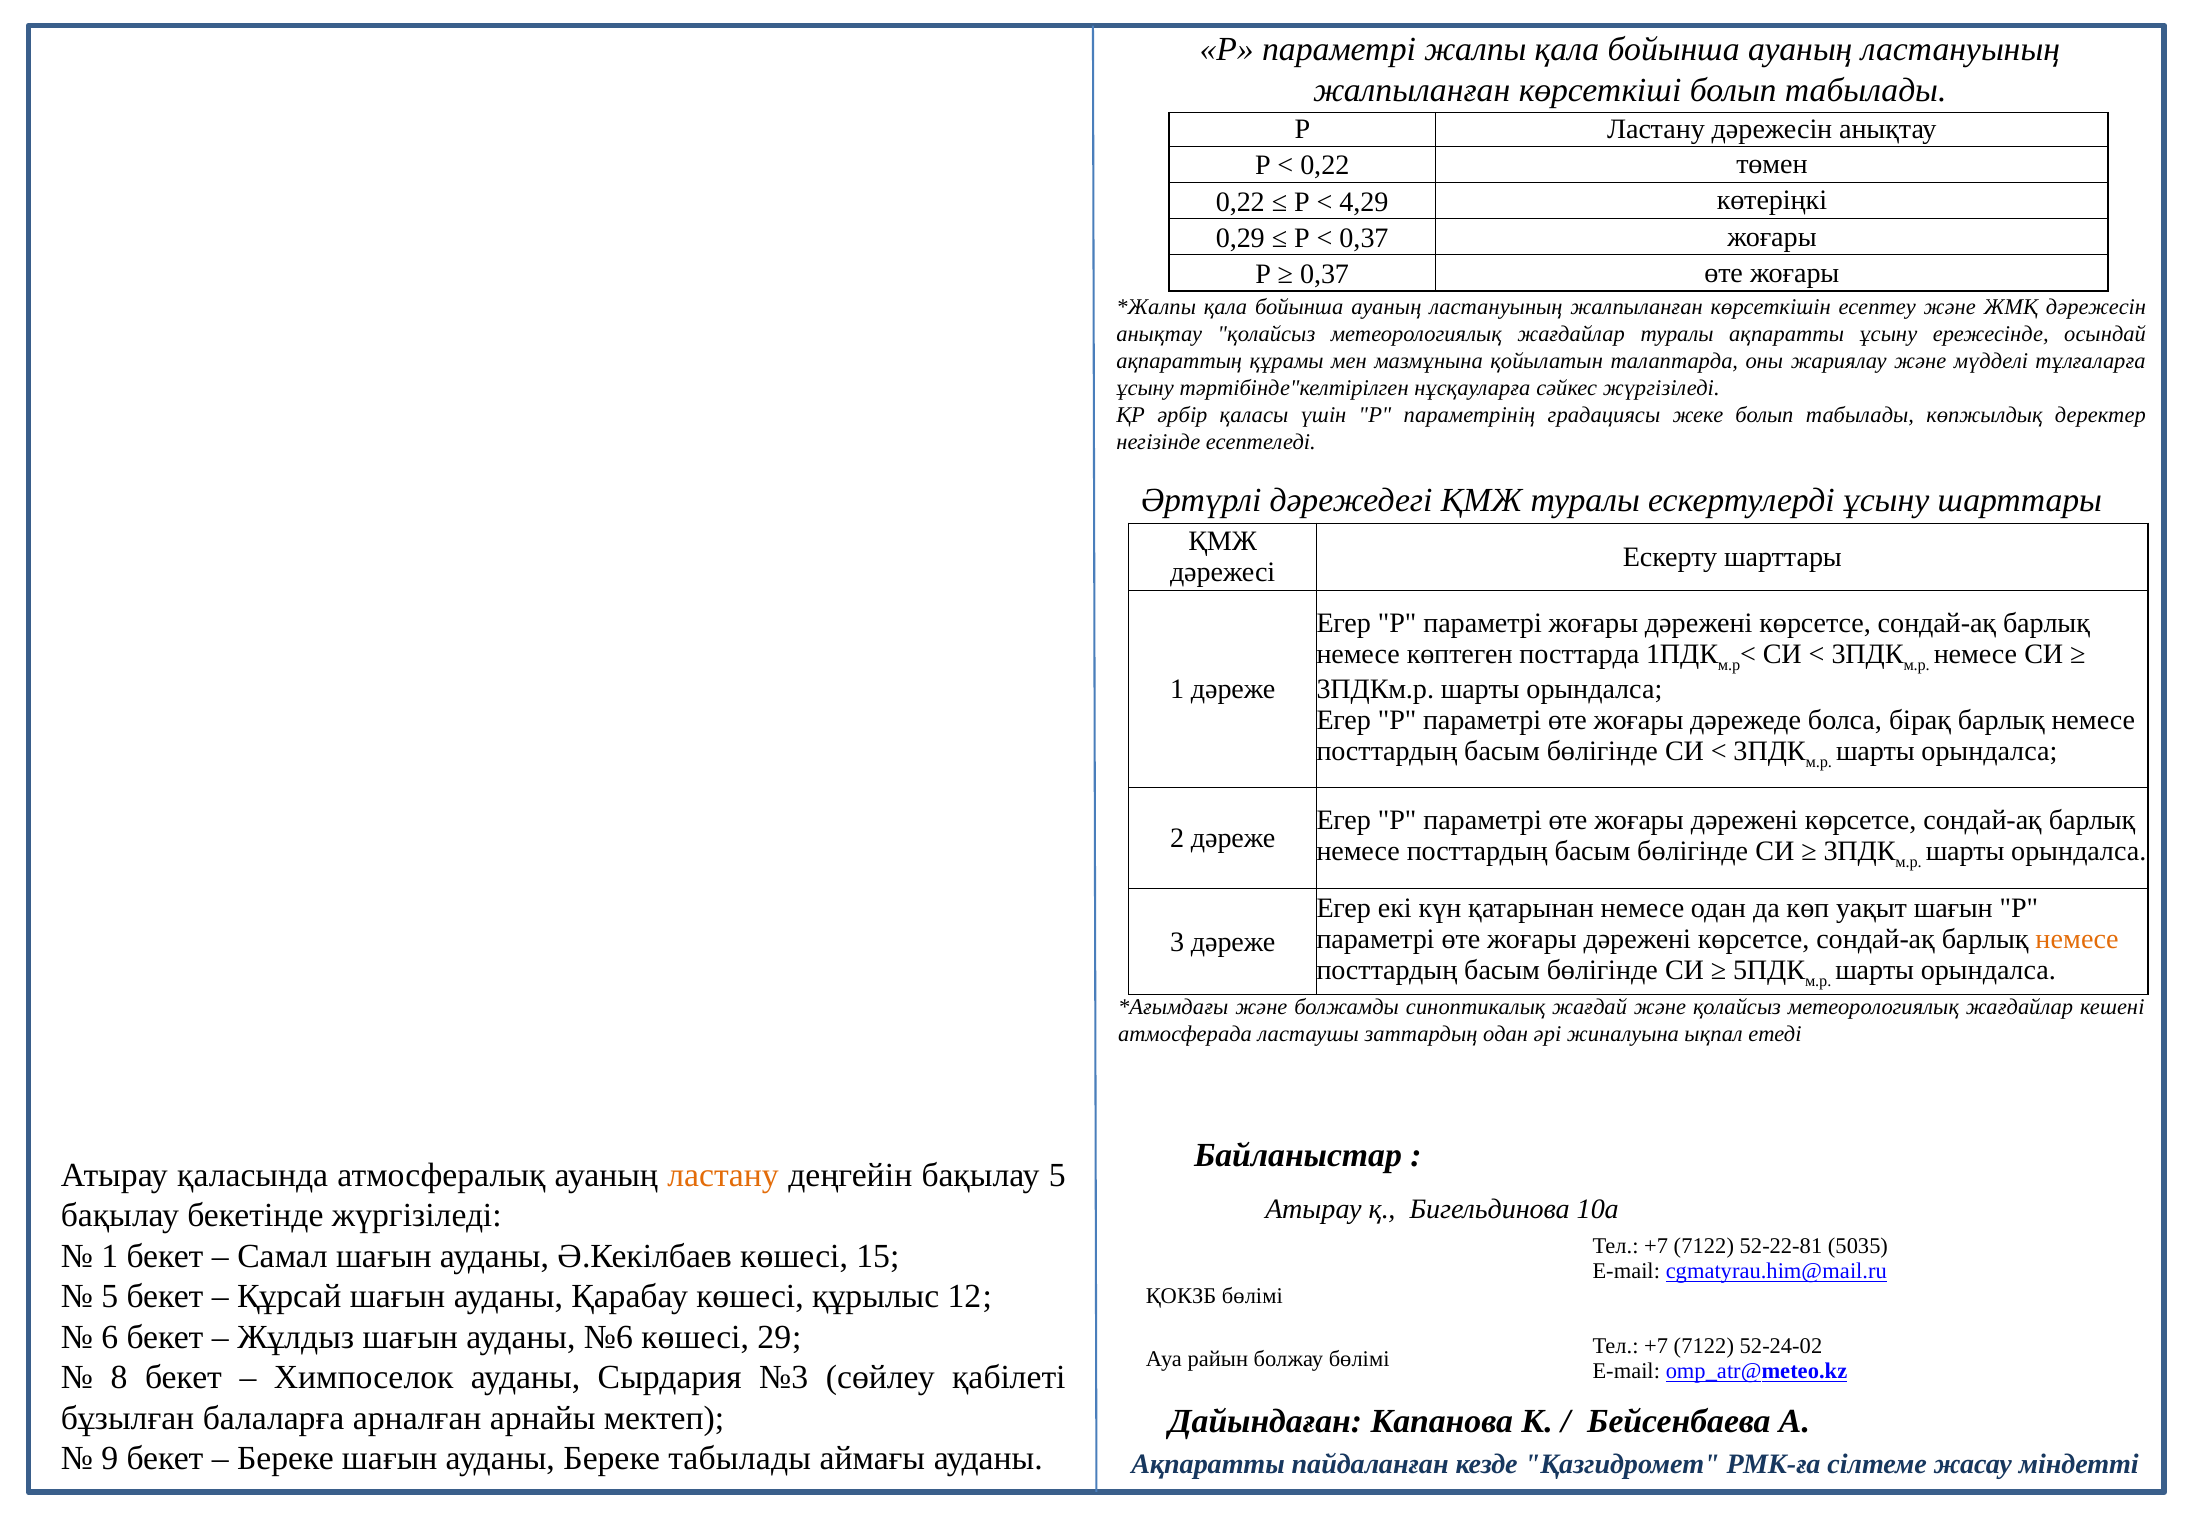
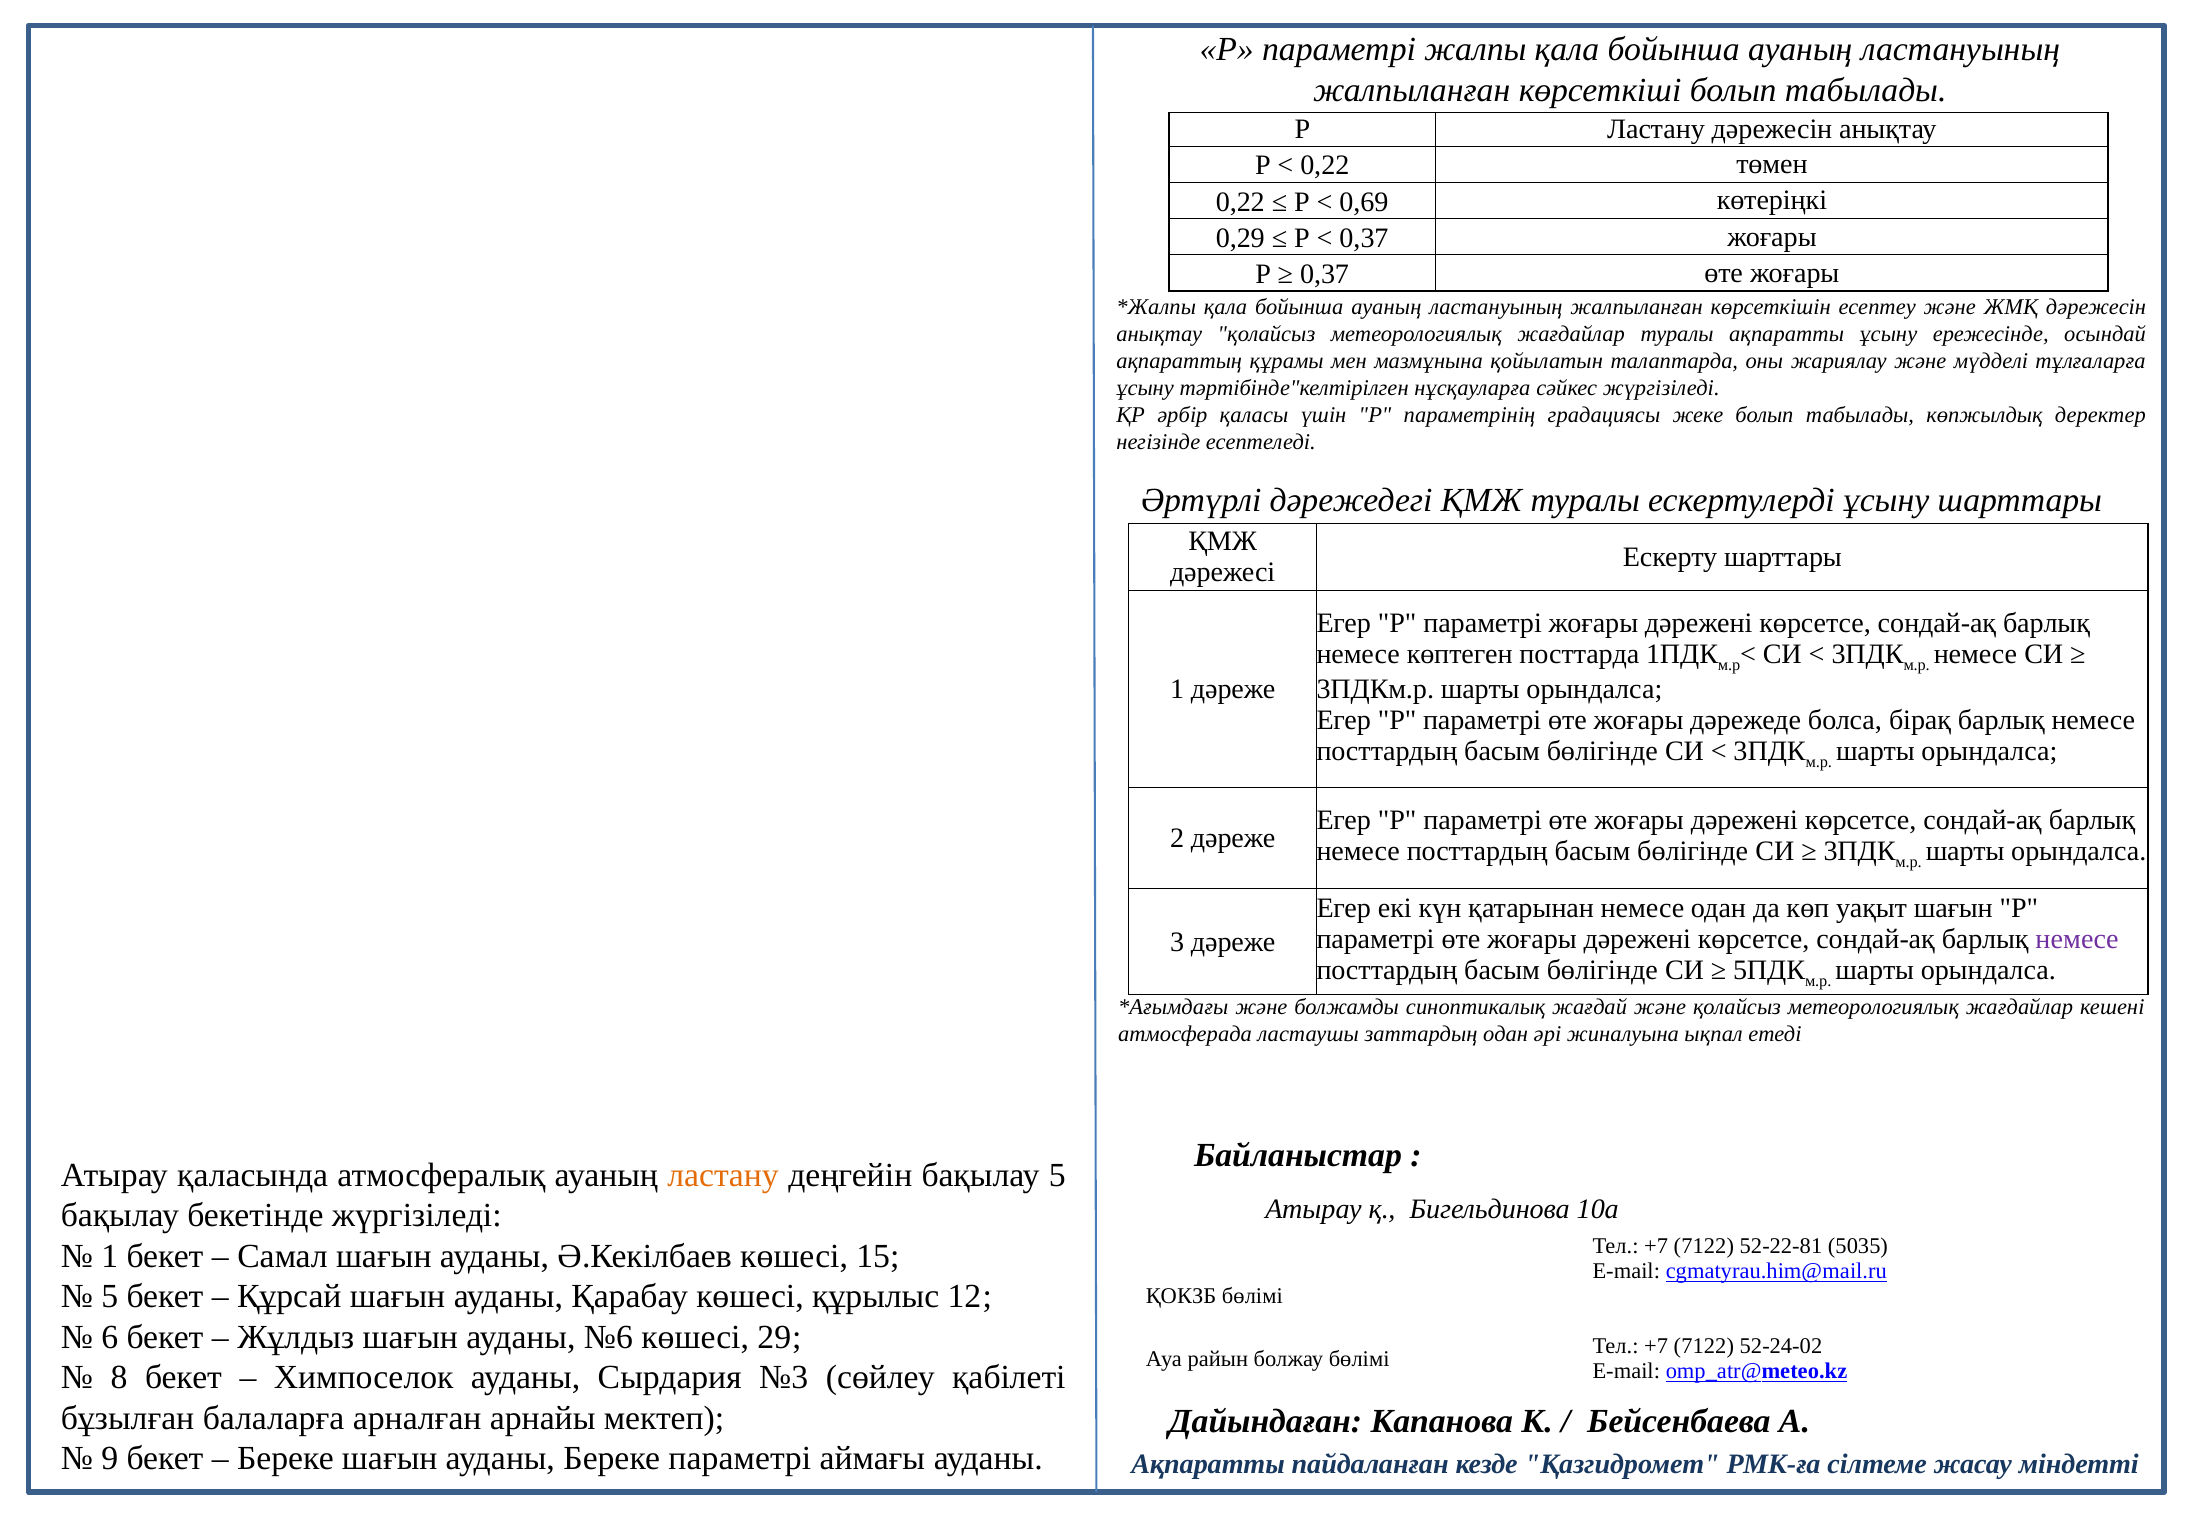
4,29: 4,29 -> 0,69 (1364, 202)
немесе colour: orange -> purple (2077, 940)
Береке табылады: табылады -> параметрі (740, 1459)
